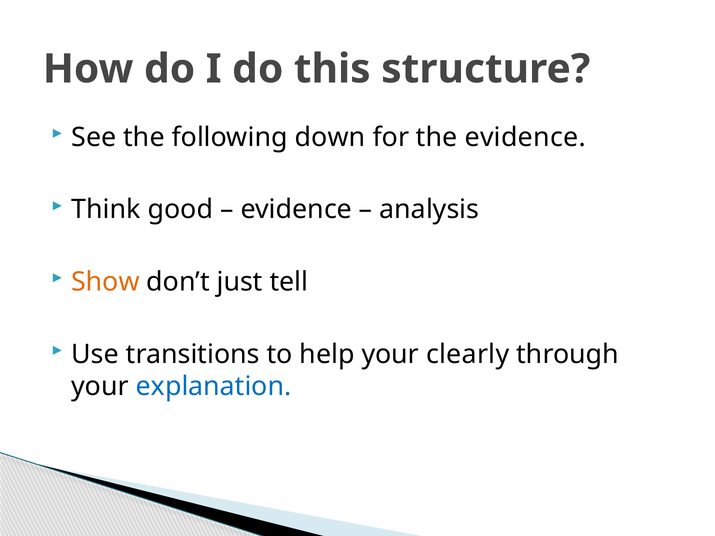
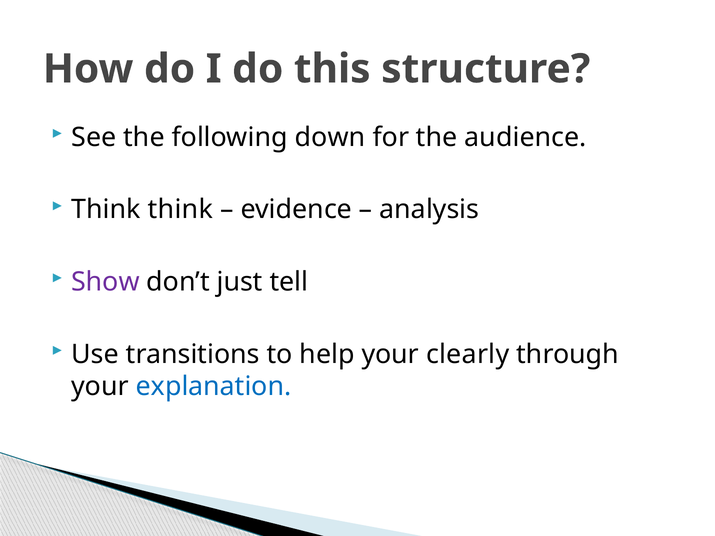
the evidence: evidence -> audience (525, 137)
Think good: good -> think (180, 210)
Show colour: orange -> purple (105, 282)
